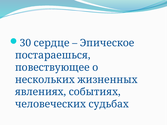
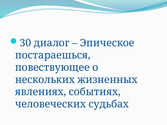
сердце: сердце -> диалог (52, 43)
